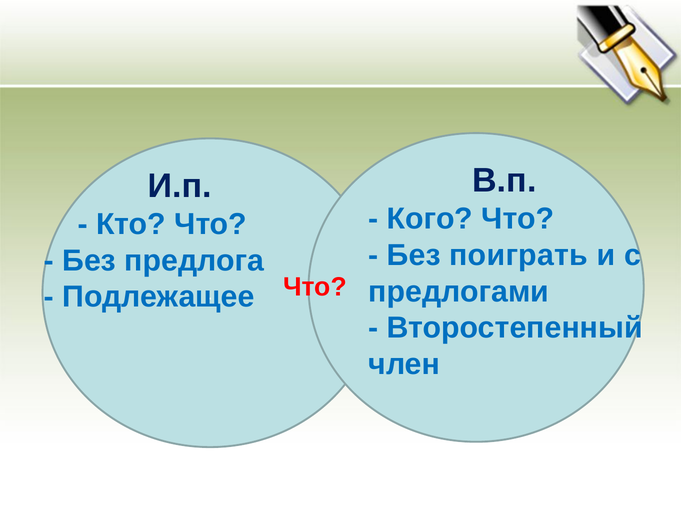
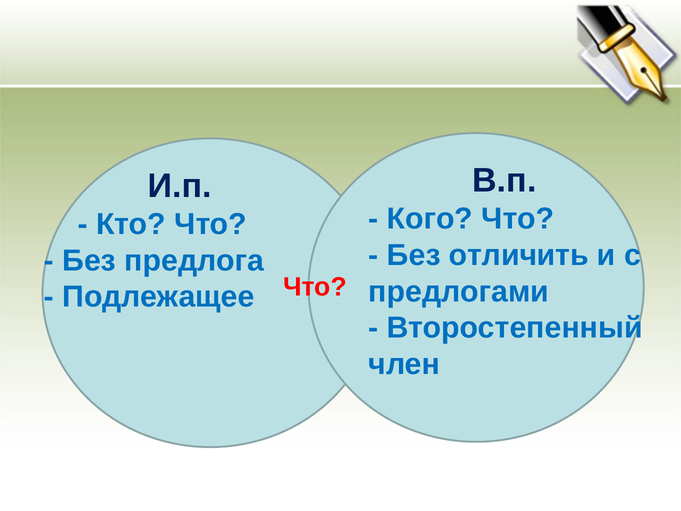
поиграть: поиграть -> отличить (519, 255)
